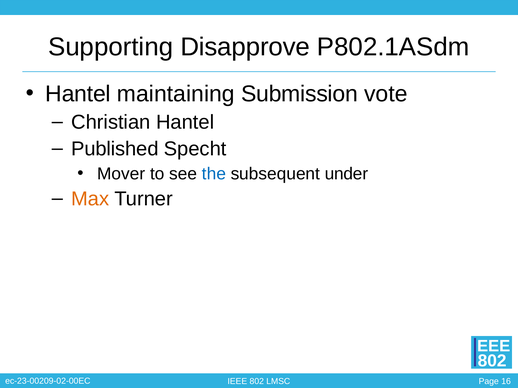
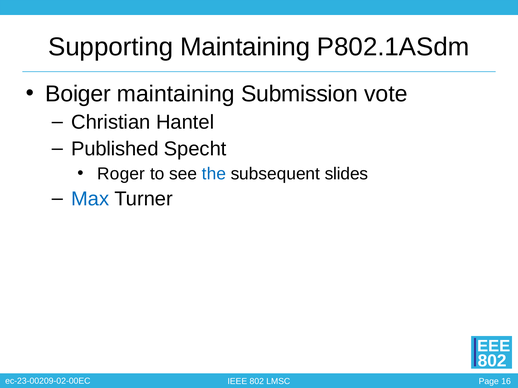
Supporting Disapprove: Disapprove -> Maintaining (245, 47)
Hantel: Hantel -> Boiger (78, 94)
Mover: Mover -> Roger (121, 174)
under: under -> slides (346, 174)
Max colour: orange -> blue (90, 199)
